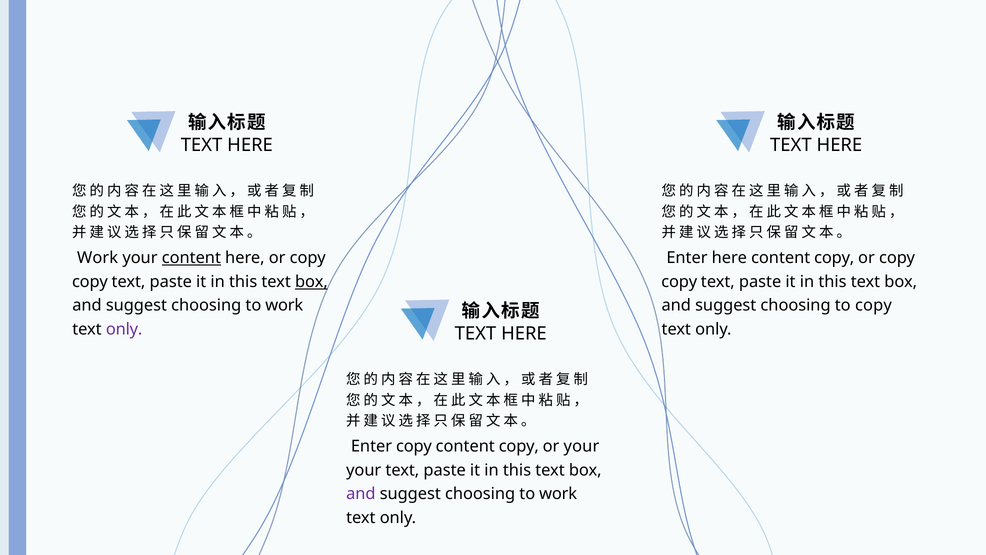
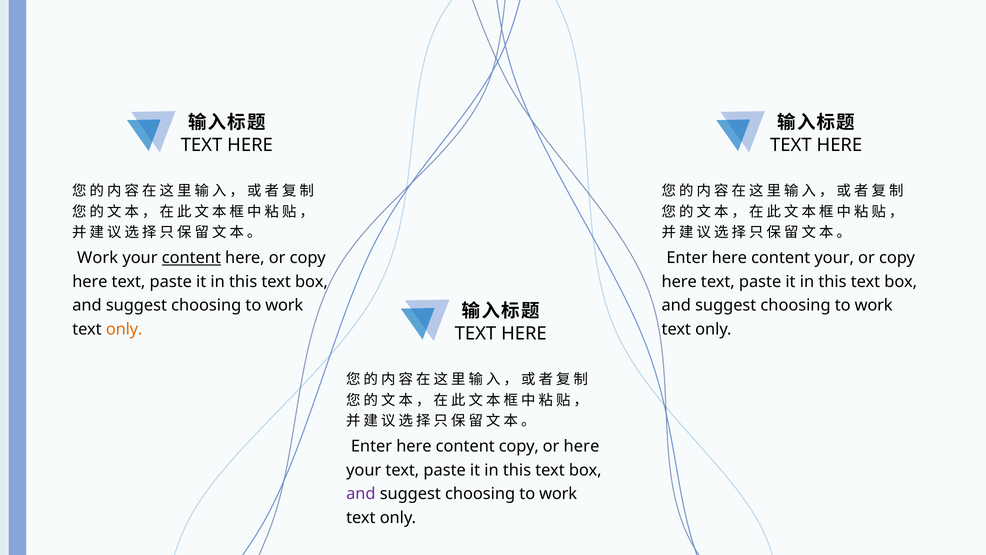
copy: copy -> your (834, 258)
copy: copy -> here (90, 282)
box underline: present -> none (311, 282)
copy: copy -> here (679, 282)
copy: copy -> work (874, 305)
only colour: purple -> orange (124, 329)
copy: copy -> here (414, 446)
or your: your -> here (581, 446)
